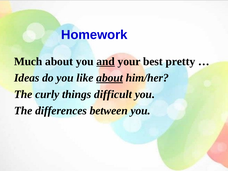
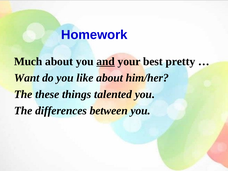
Ideas: Ideas -> Want (27, 78)
about underline: present -> none (110, 78)
curly: curly -> these (47, 94)
difficult: difficult -> talented (113, 94)
